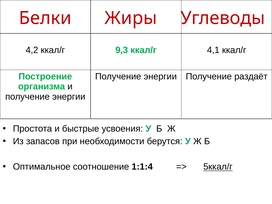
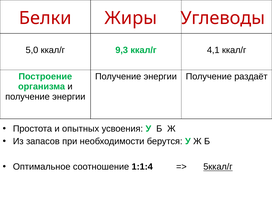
4,2: 4,2 -> 5,0 (32, 50)
быстрые: быстрые -> опытных (81, 129)
